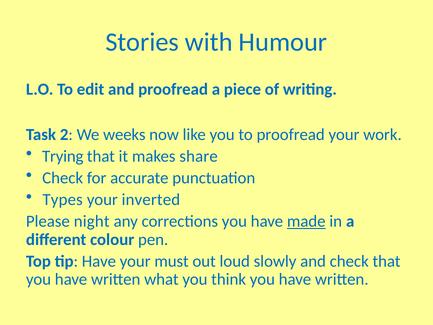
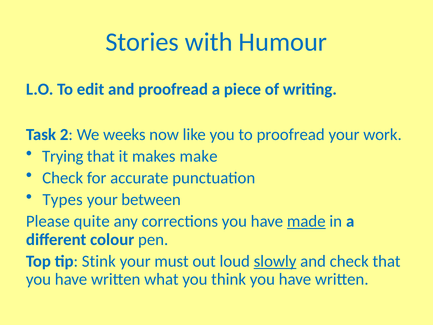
share: share -> make (199, 156)
inverted: inverted -> between (151, 200)
night: night -> quite (92, 221)
tip Have: Have -> Stink (99, 261)
slowly underline: none -> present (275, 261)
